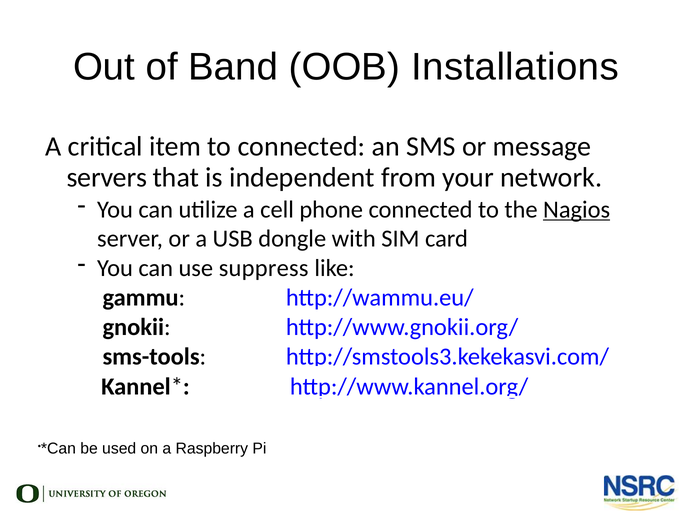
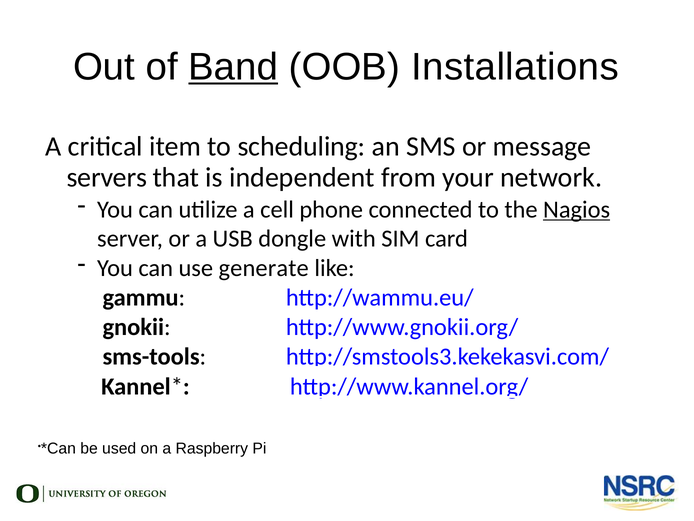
Band underline: none -> present (233, 67)
to connected: connected -> scheduling (302, 146)
suppress: suppress -> generate (264, 268)
